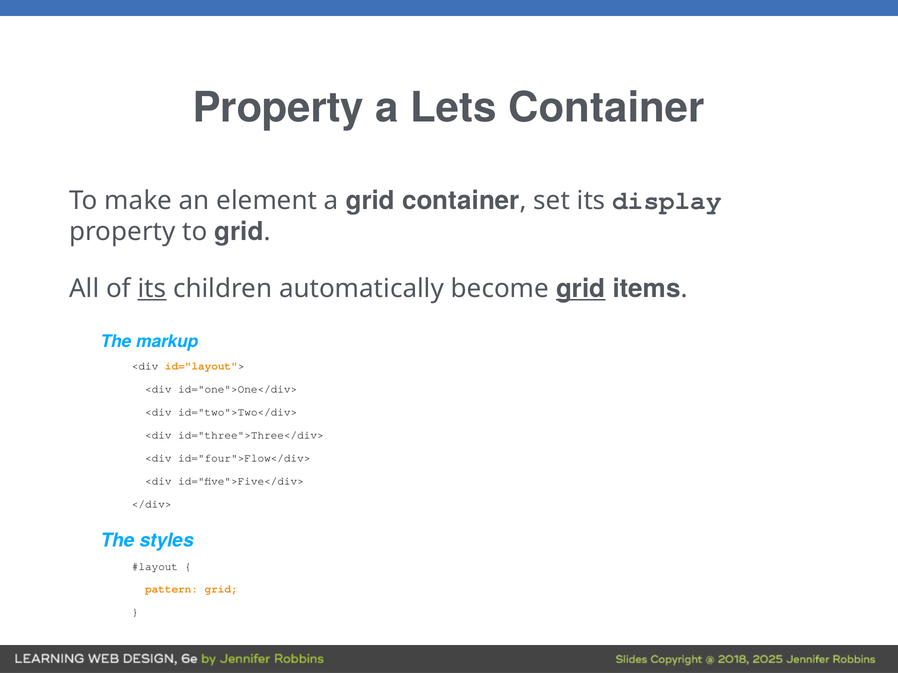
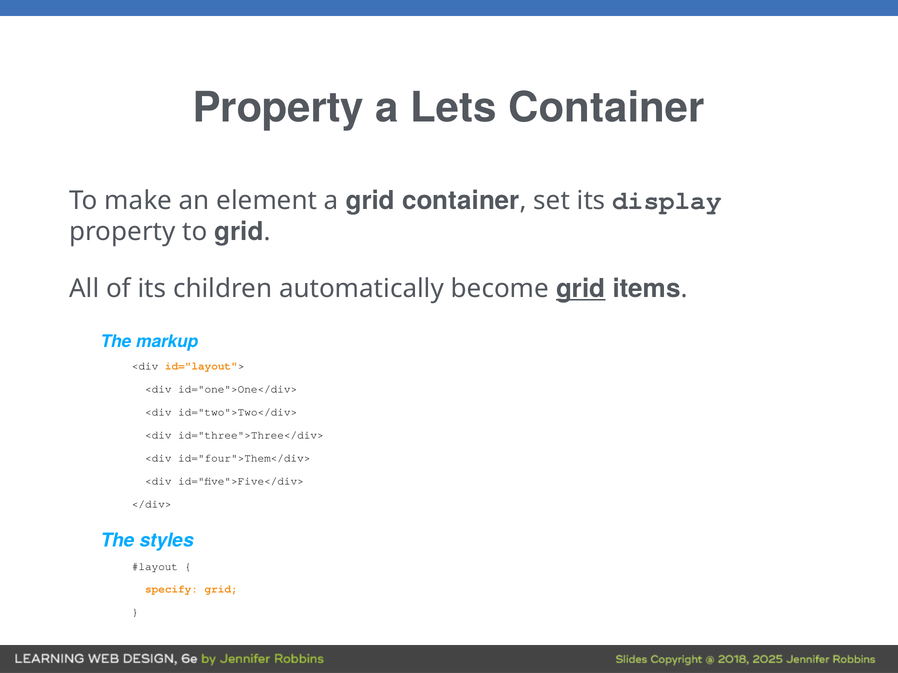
its underline: present -> none (152, 289)
id="four">Flow</div>: id="four">Flow</div> -> id="four">Them</div> (244, 458)
pattern: pattern -> specify (172, 590)
